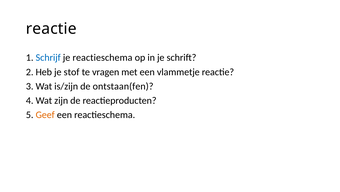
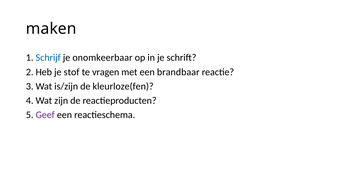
reactie: reactie -> maken (51, 29)
je reactieschema: reactieschema -> onomkeerbaar (102, 57)
vlammetje: vlammetje -> brandbaar (178, 72)
ontstaan(fen: ontstaan(fen -> kleurloze(fen (123, 86)
Geef colour: orange -> purple (45, 115)
